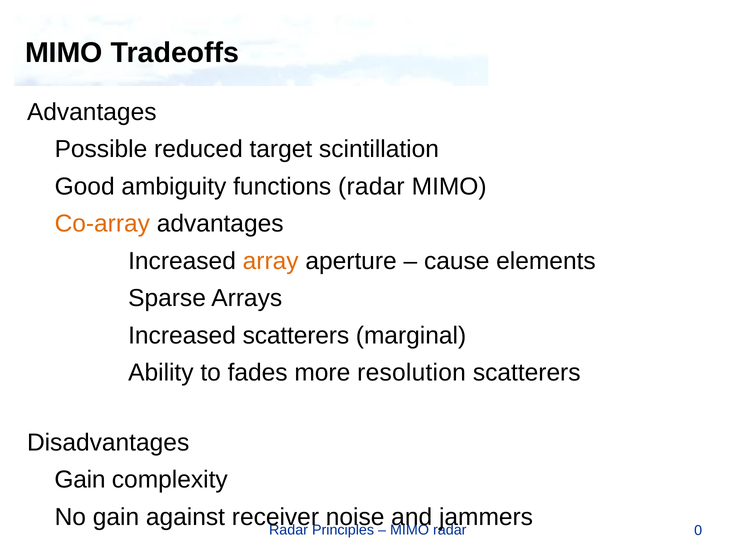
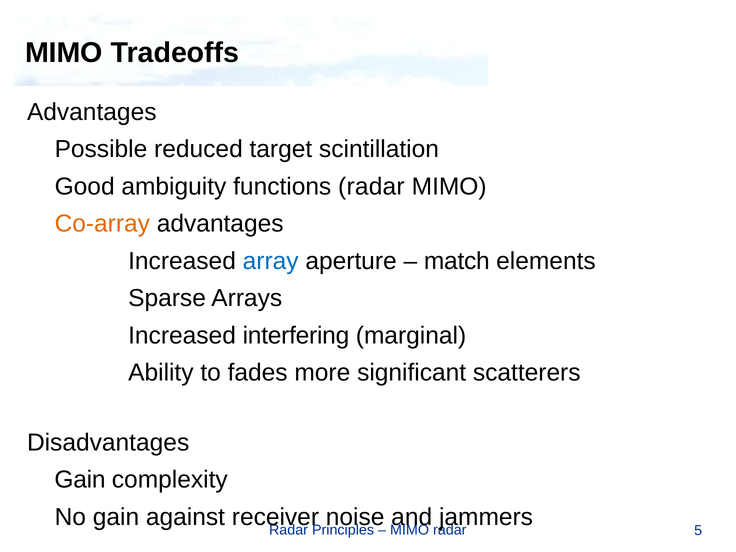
array colour: orange -> blue (271, 261)
cause: cause -> match (457, 261)
Increased scatterers: scatterers -> interfering (296, 336)
resolution: resolution -> significant (412, 373)
0: 0 -> 5 (698, 530)
